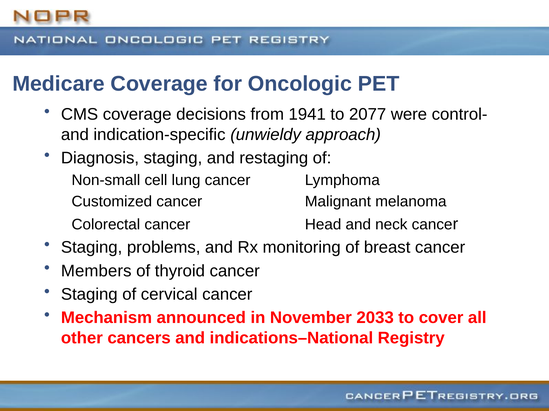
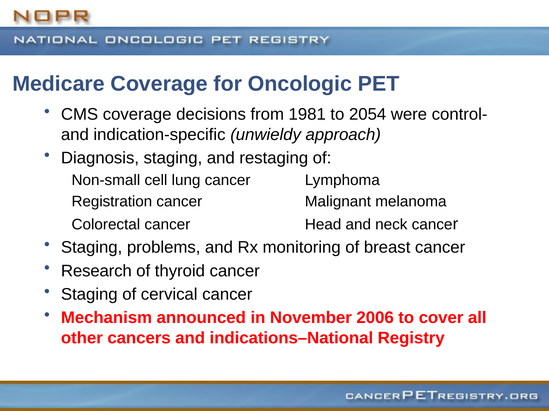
1941: 1941 -> 1981 (307, 115)
2077: 2077 -> 2054 (368, 115)
Customized: Customized -> Registration (112, 202)
Members: Members -> Research (96, 271)
2033: 2033 -> 2006 (375, 318)
